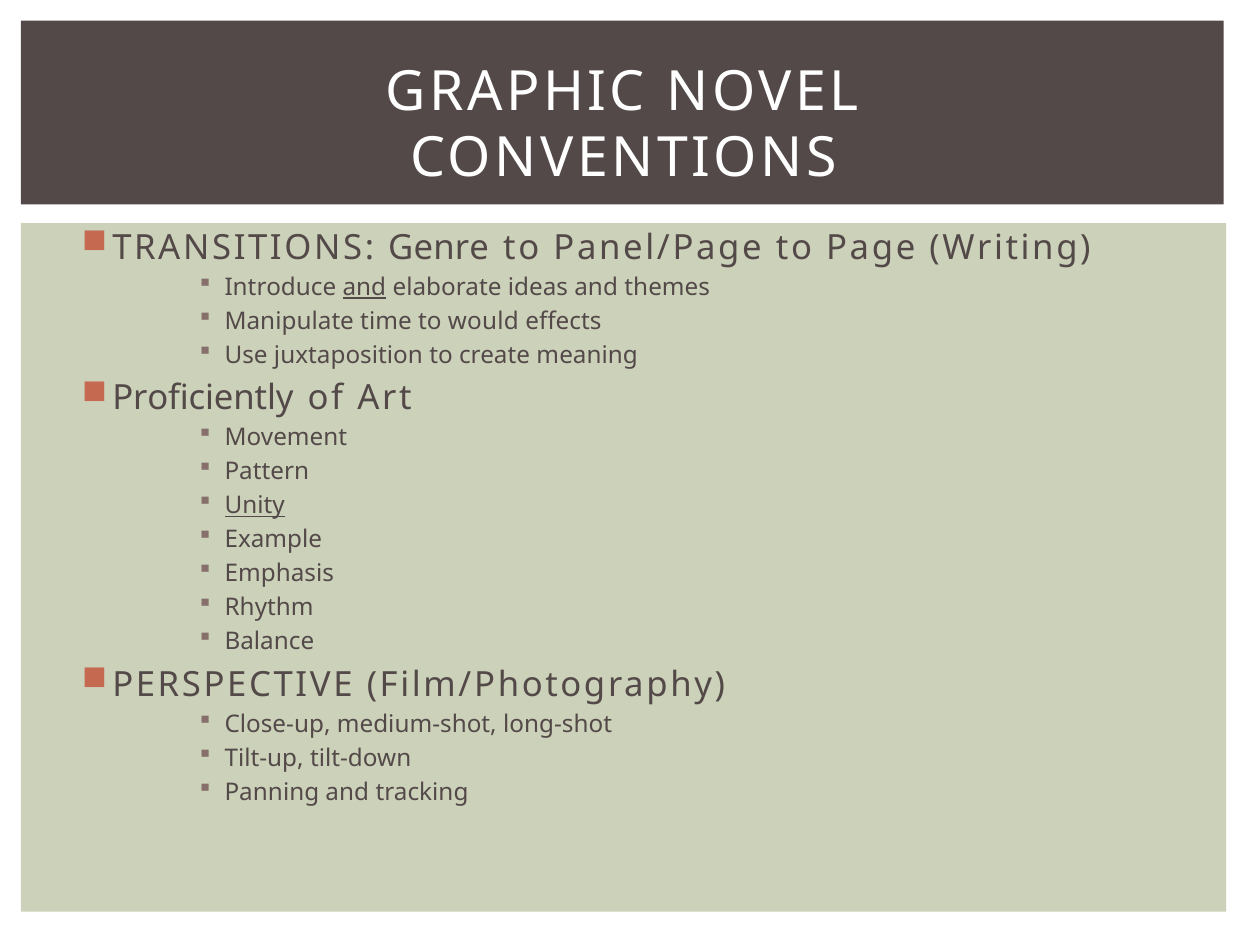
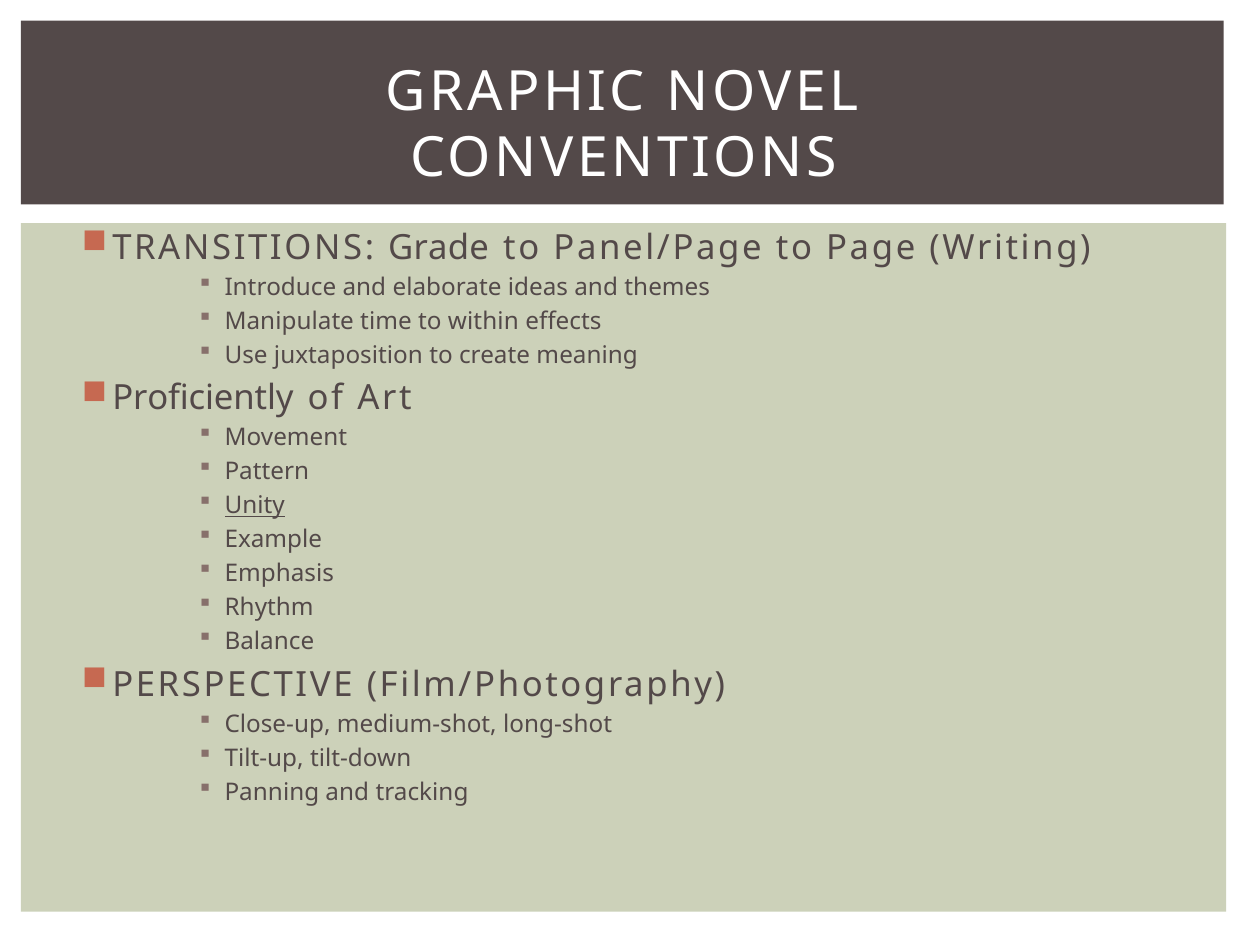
Genre: Genre -> Grade (439, 248)
and underline: present -> none (364, 287)
would: would -> within (483, 321)
